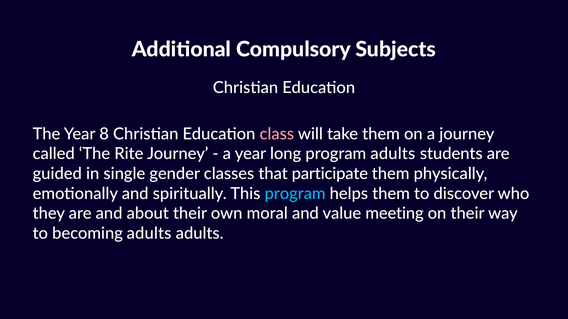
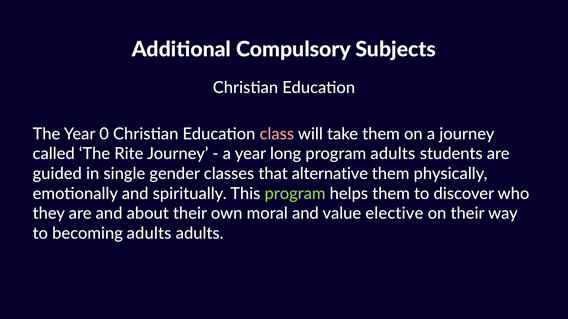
8: 8 -> 0 (104, 134)
participate: participate -> alternative (330, 174)
program colour: light blue -> light green (295, 194)
meeting: meeting -> elective (394, 214)
